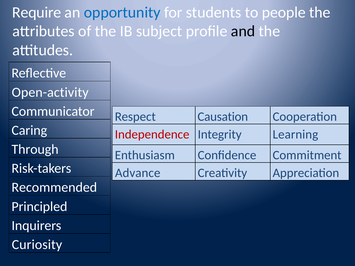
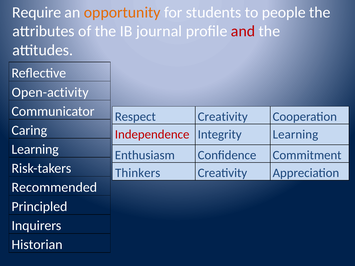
opportunity colour: blue -> orange (122, 12)
subject: subject -> journal (159, 31)
and colour: black -> red (243, 31)
Respect Causation: Causation -> Creativity (223, 117)
Through: Through -> Learning (35, 149)
Advance: Advance -> Thinkers (138, 173)
Curiosity: Curiosity -> Historian (37, 245)
